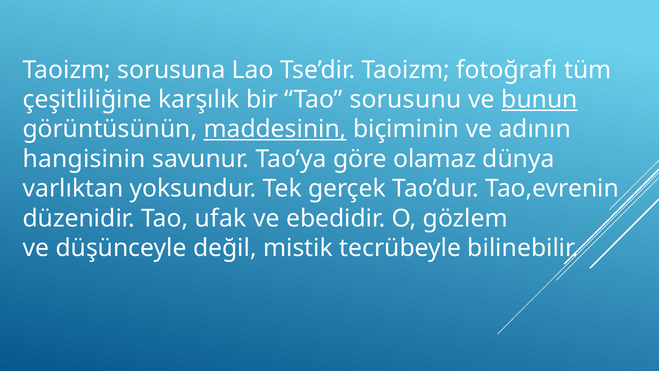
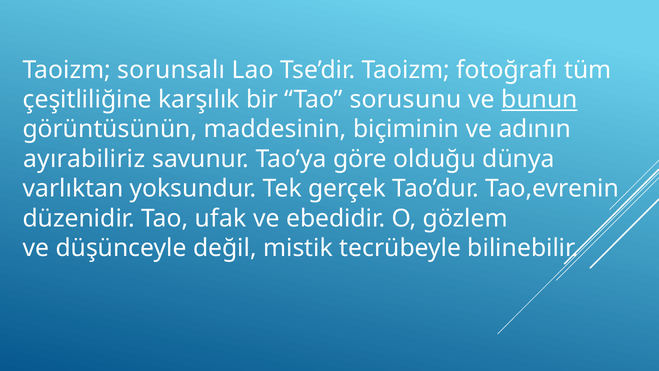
sorusuna: sorusuna -> sorunsalı (171, 70)
maddesinin underline: present -> none (275, 129)
hangisinin: hangisinin -> ayırabiliriz (84, 159)
olamaz: olamaz -> olduğu (435, 159)
